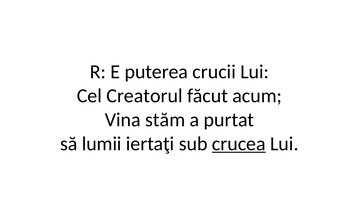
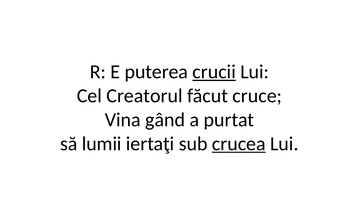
crucii underline: none -> present (214, 72)
acum: acum -> cruce (257, 96)
stăm: stăm -> gând (165, 120)
